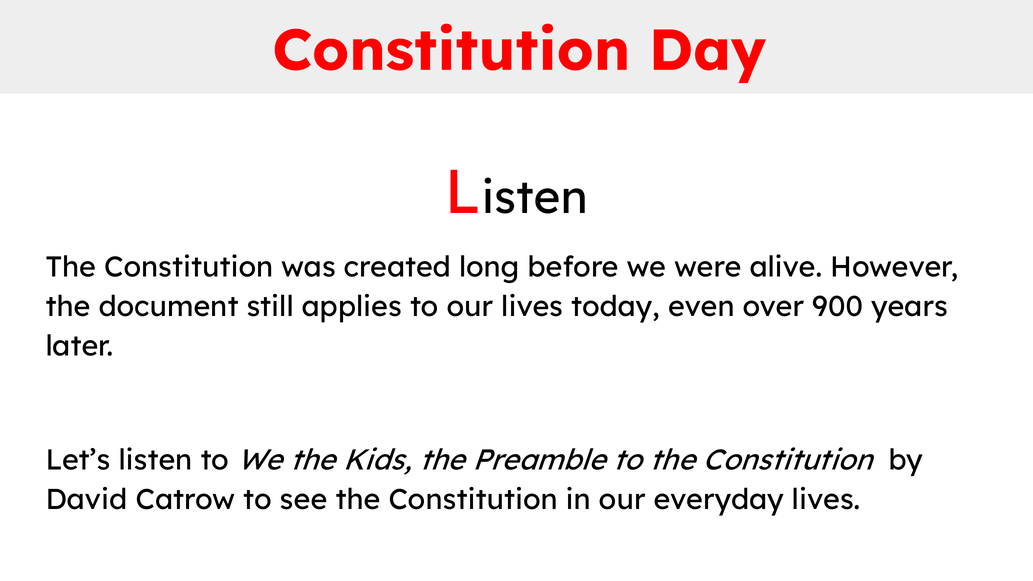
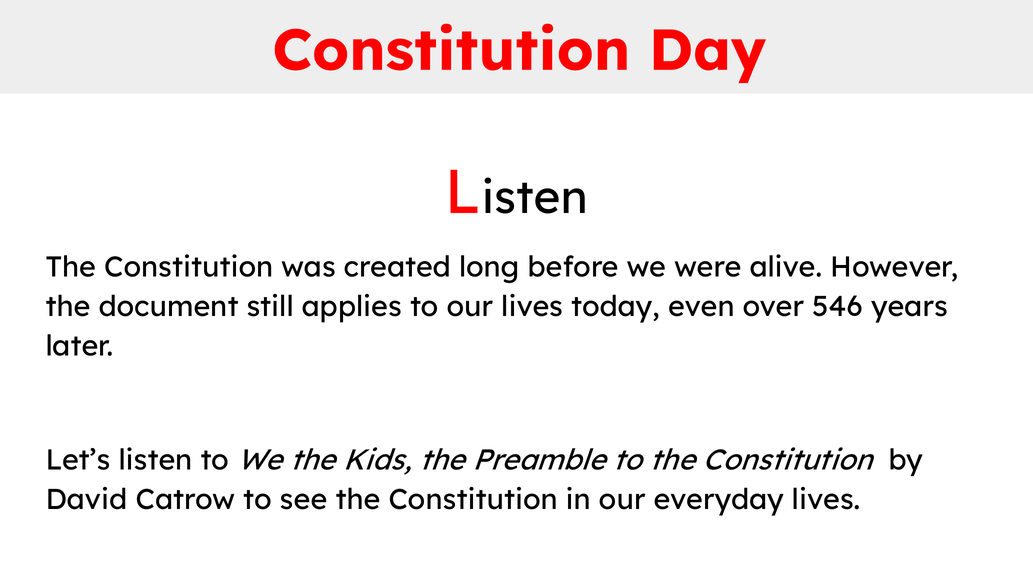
900: 900 -> 546 (838, 307)
